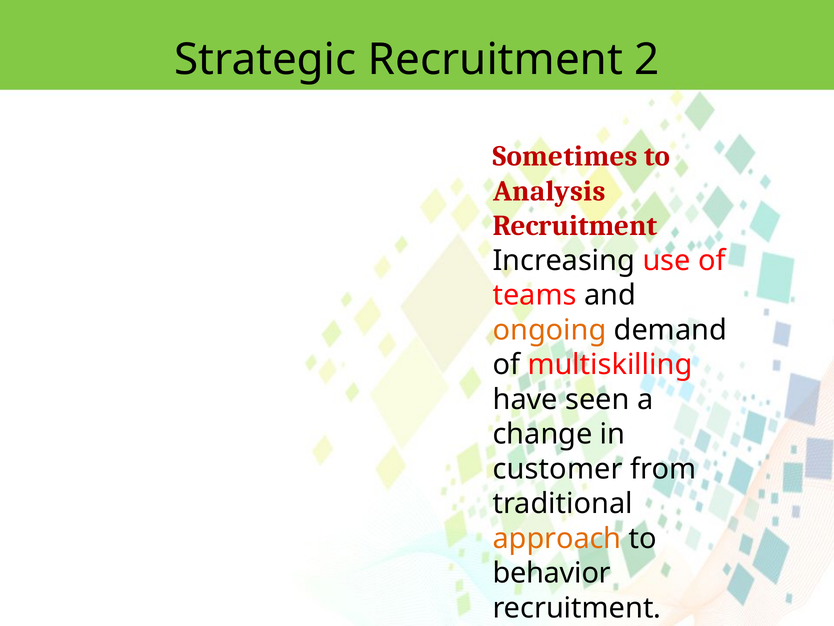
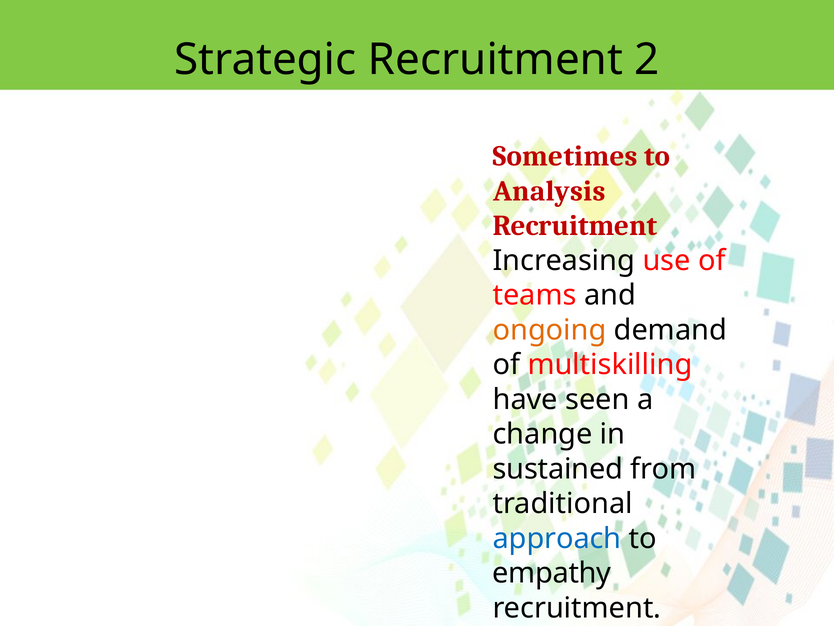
customer: customer -> sustained (558, 469)
approach colour: orange -> blue (557, 538)
behavior: behavior -> empathy (552, 573)
